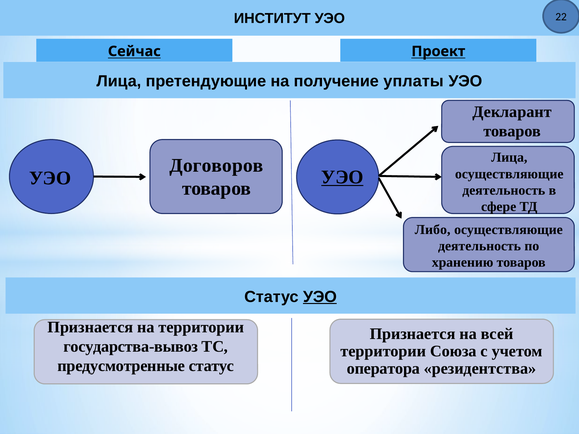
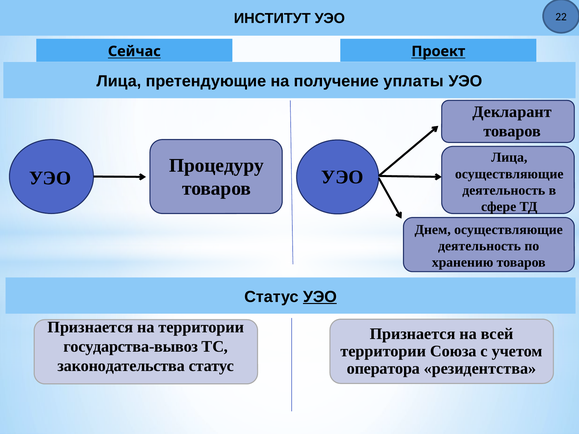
Договоров: Договоров -> Процедуру (217, 166)
УЭО underline: present -> none (342, 177)
Либо: Либо -> Днем (433, 230)
предусмотренные: предусмотренные -> законодательства (121, 366)
